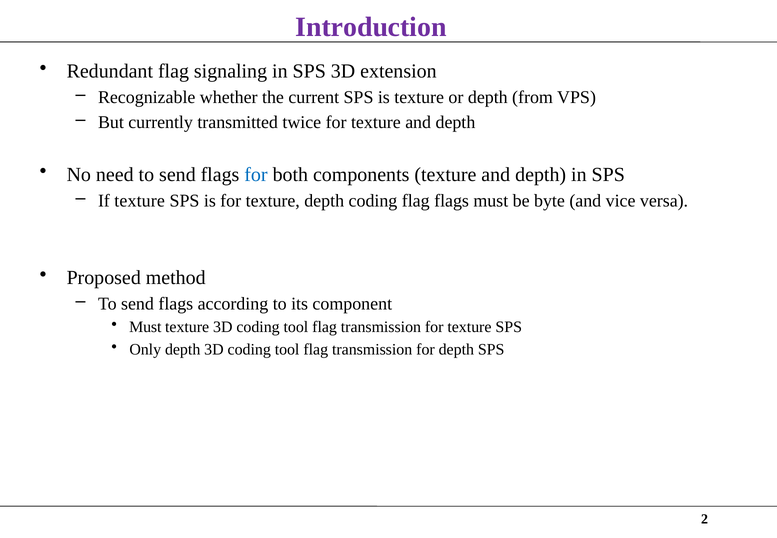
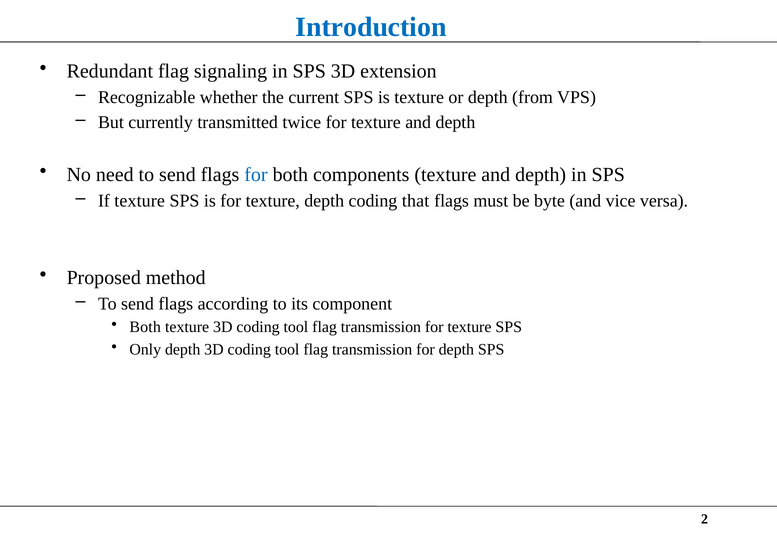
Introduction colour: purple -> blue (371, 27)
coding flag: flag -> that (416, 201)
Must: Must -> Both (145, 327)
